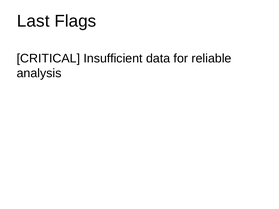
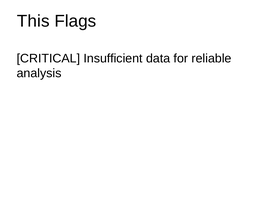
Last: Last -> This (33, 21)
